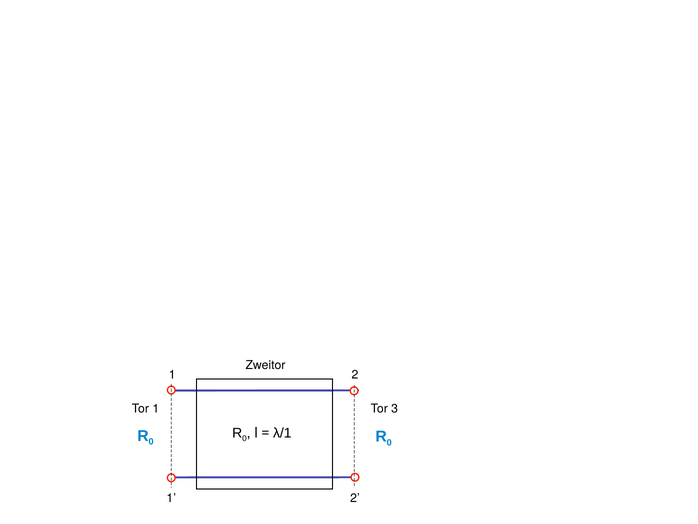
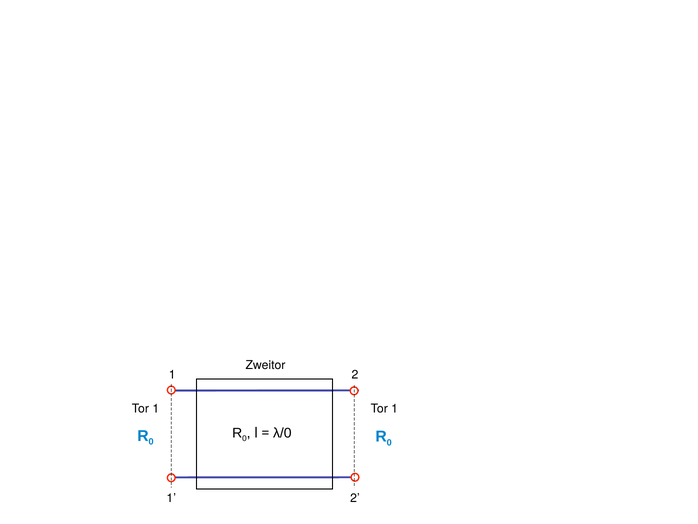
3: 3 -> 1 (395, 408)
λ/1: λ/1 -> λ/0 (282, 433)
